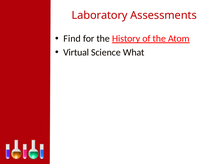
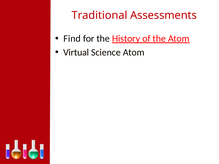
Laboratory: Laboratory -> Traditional (100, 15)
Science What: What -> Atom (134, 52)
